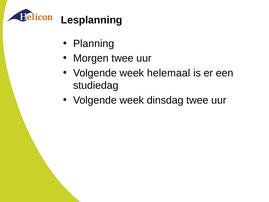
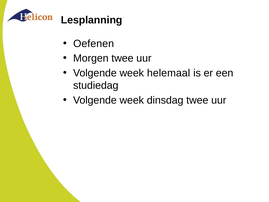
Planning: Planning -> Oefenen (94, 44)
